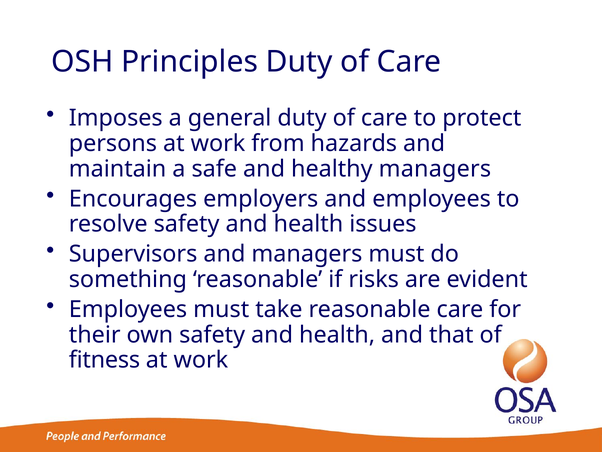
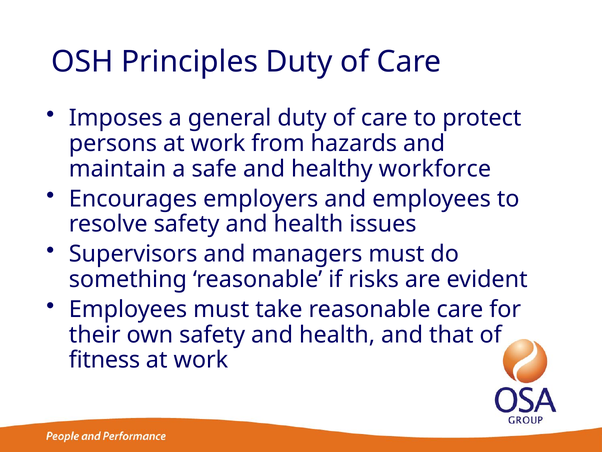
healthy managers: managers -> workforce (435, 169)
